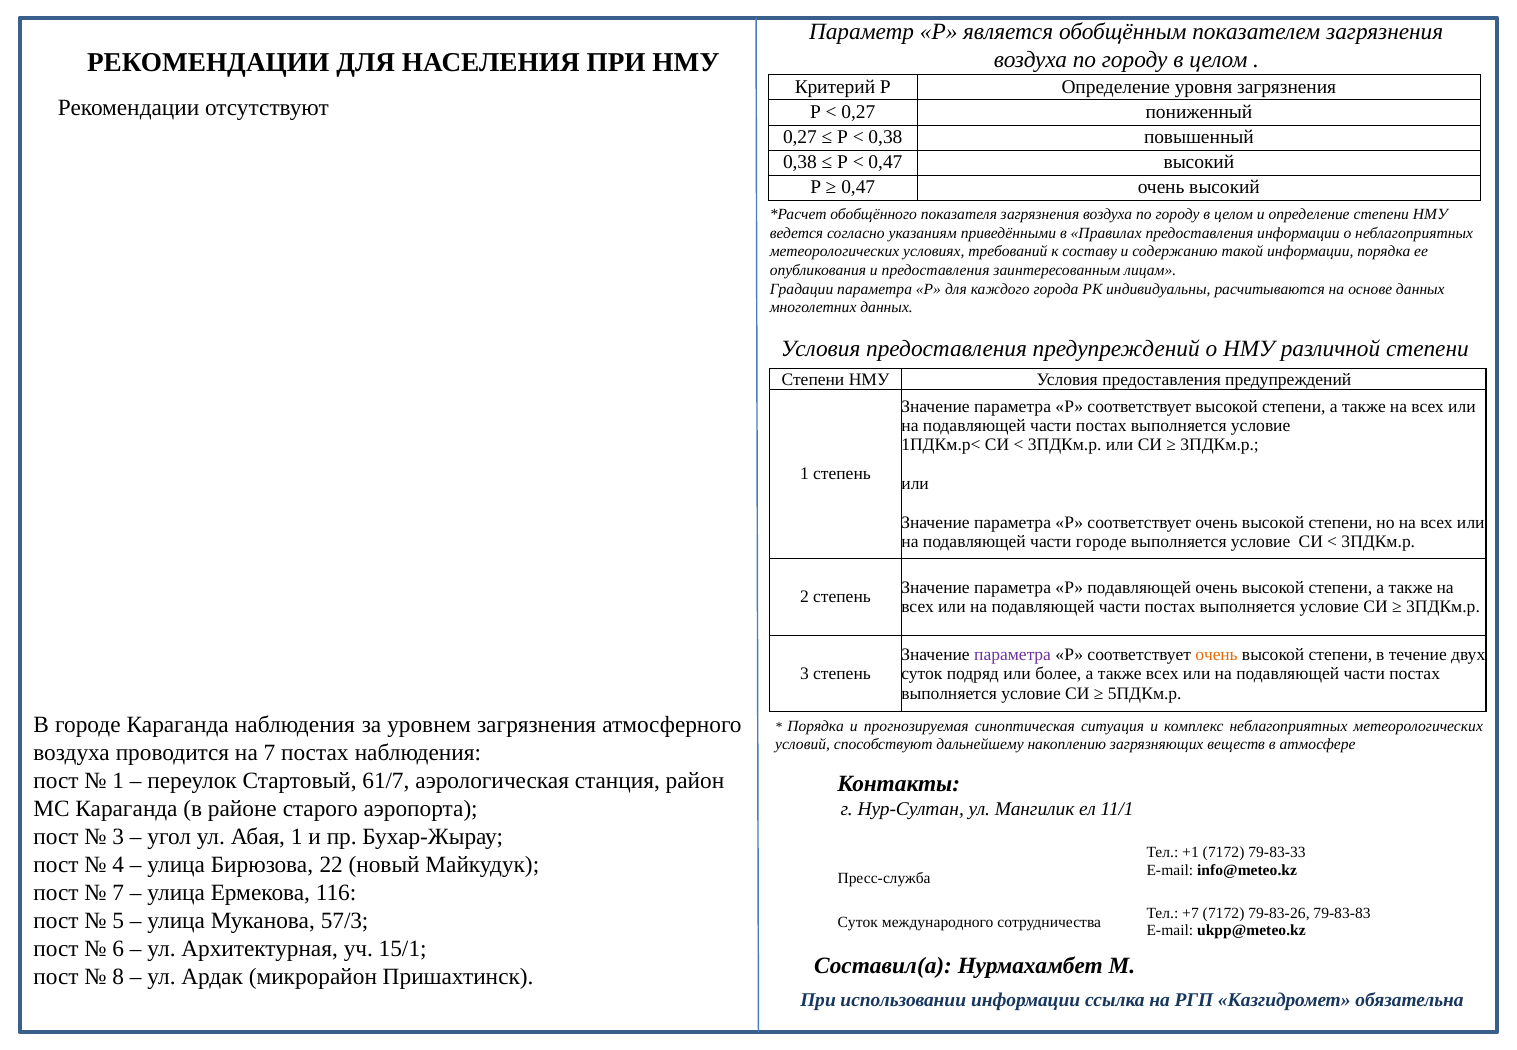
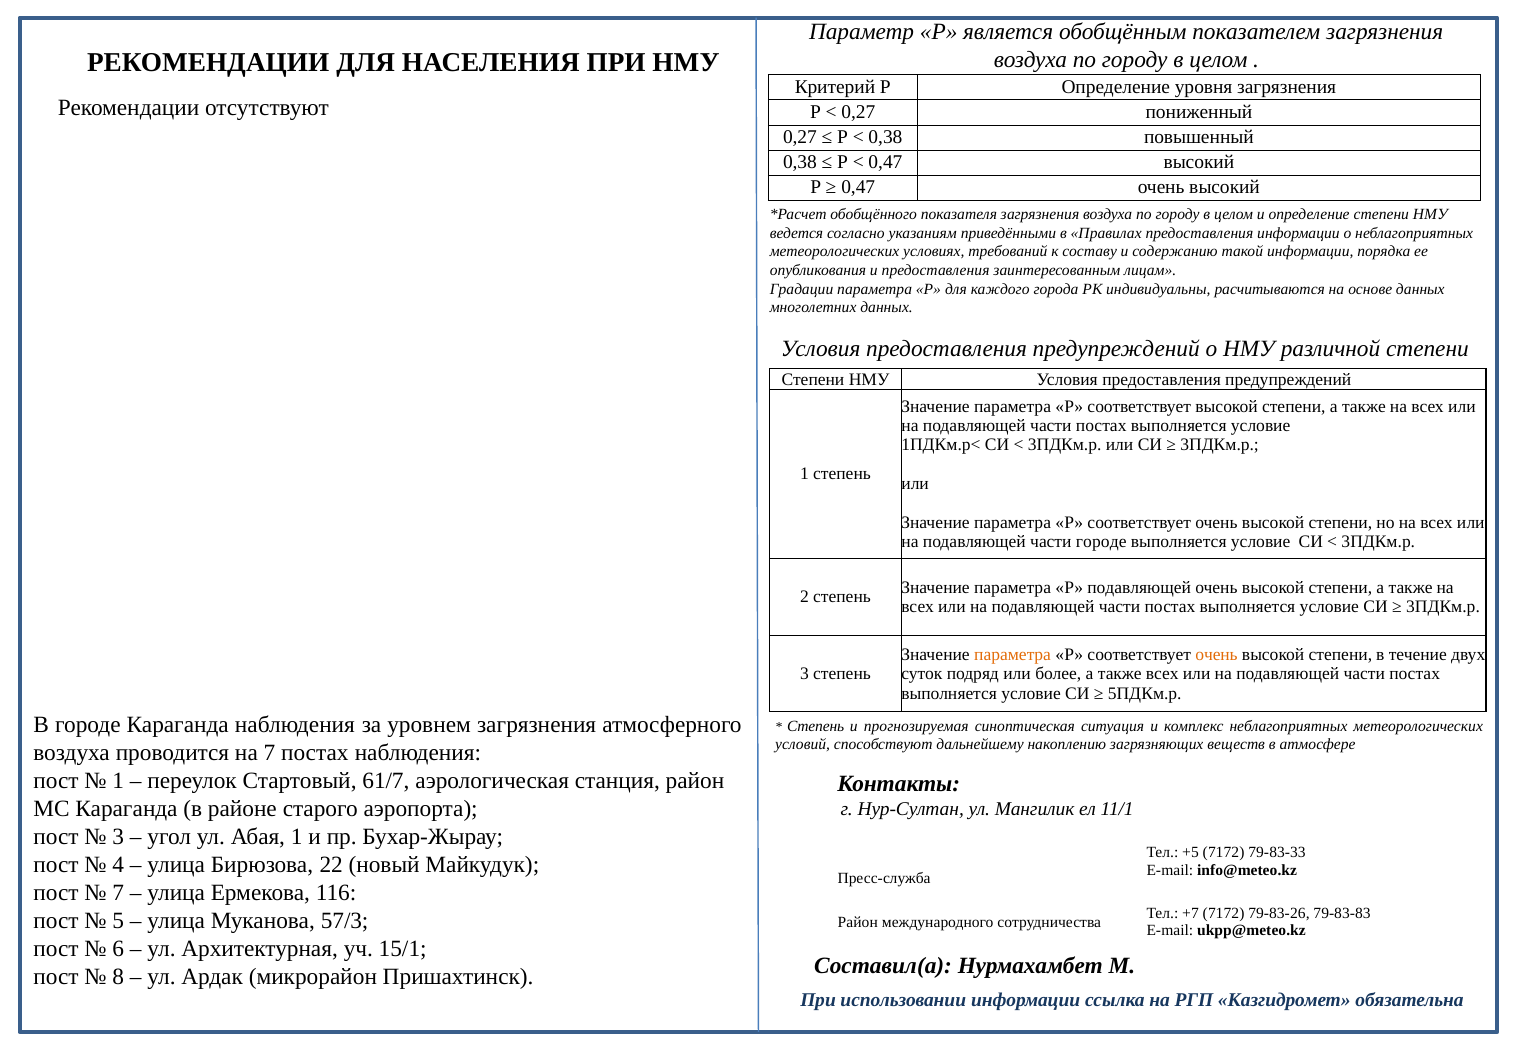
параметра colour: purple -> orange (1013, 655)
Порядка: Порядка -> Степень (816, 726)
+1: +1 -> +5 (1191, 853)
Суток: Суток -> Район (858, 922)
